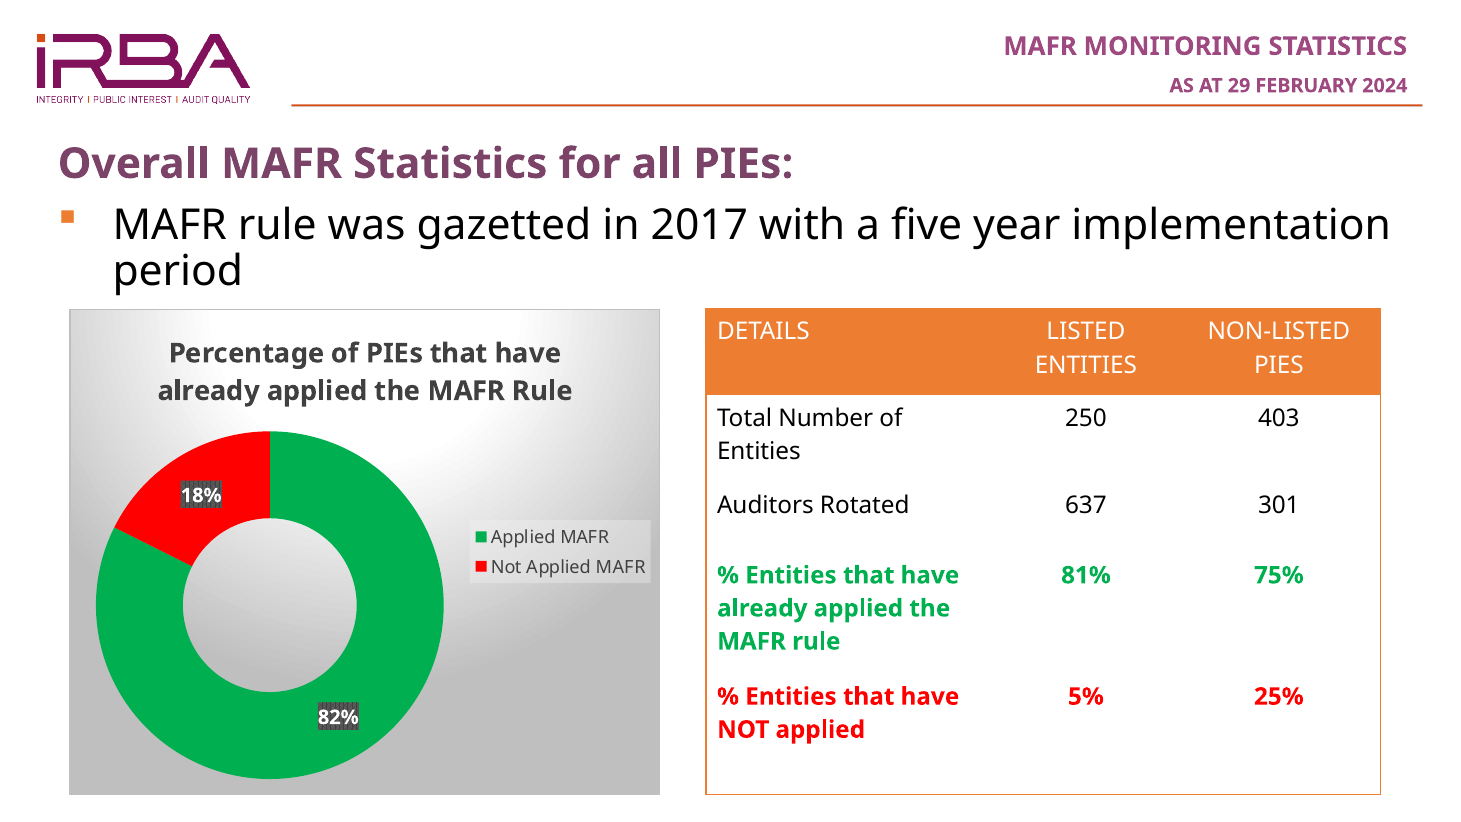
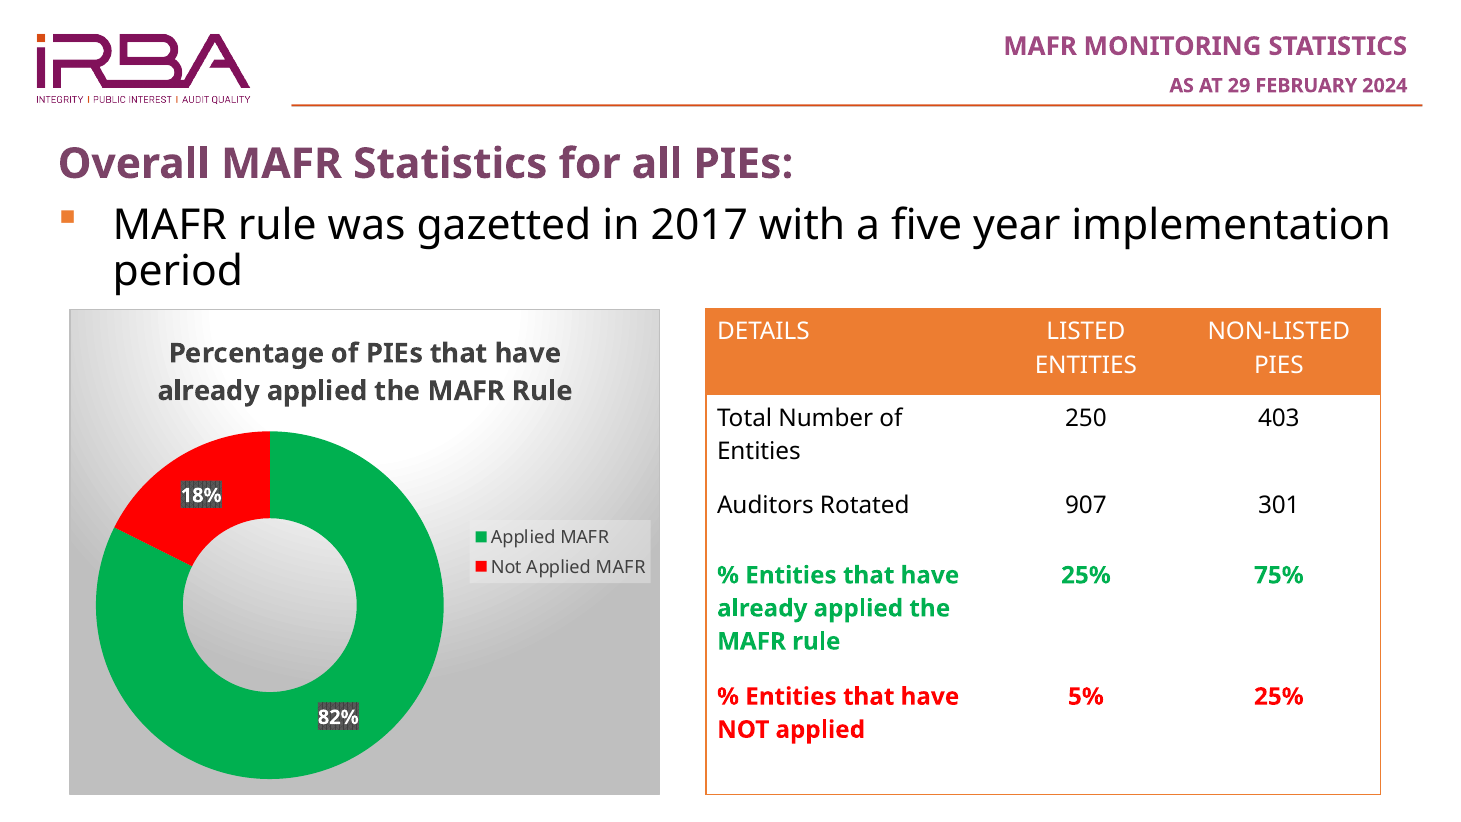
637: 637 -> 907 (1086, 505)
81%: 81% -> 25% (1086, 575)
